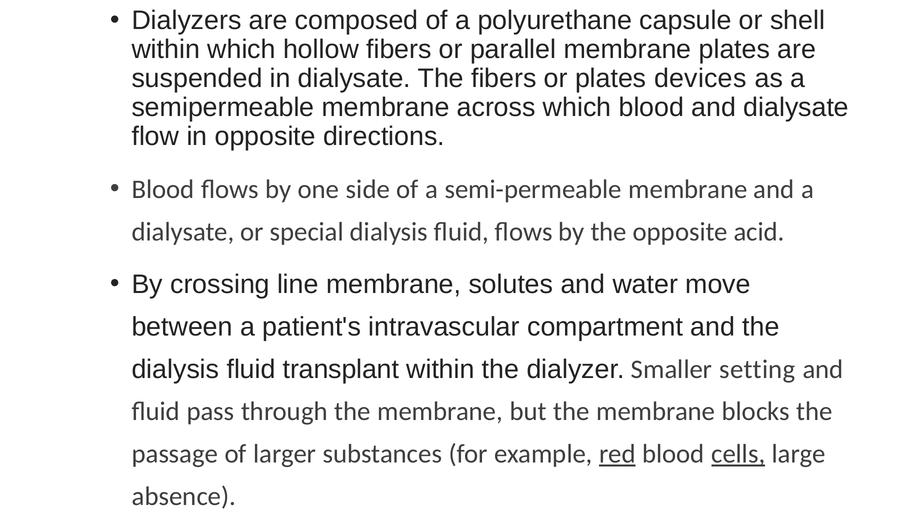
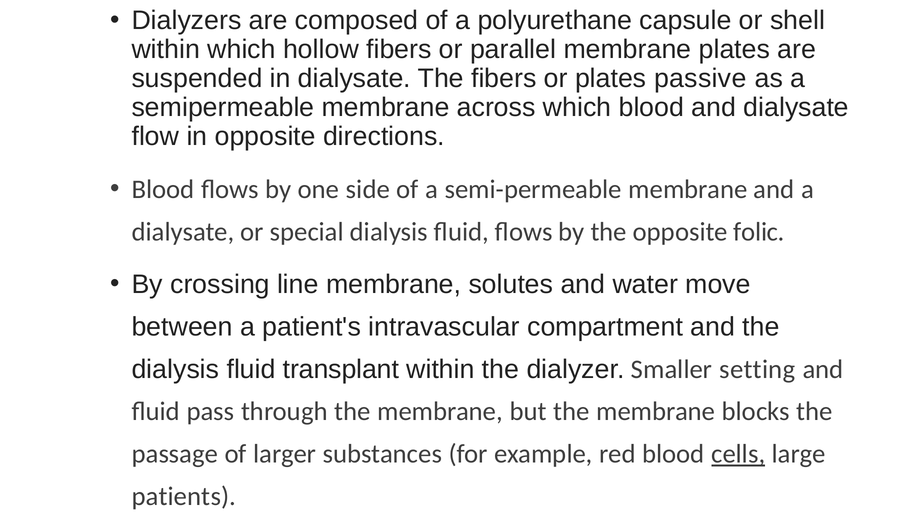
devices: devices -> passive (700, 78)
acid: acid -> folic (759, 232)
red underline: present -> none (617, 454)
absence: absence -> patients (184, 497)
